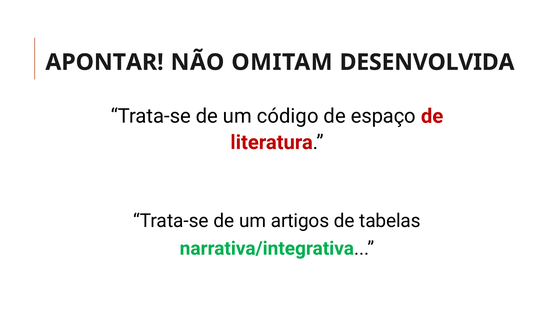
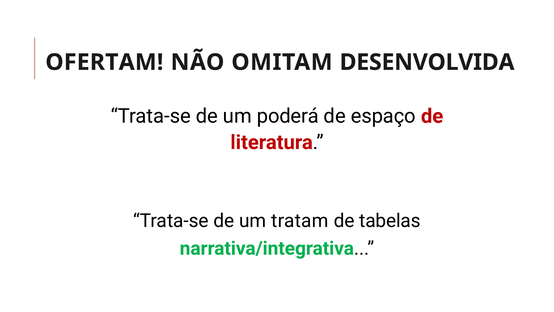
APONTAR: APONTAR -> OFERTAM (104, 62)
código: código -> poderá (288, 116)
artigos: artigos -> tratam (300, 221)
